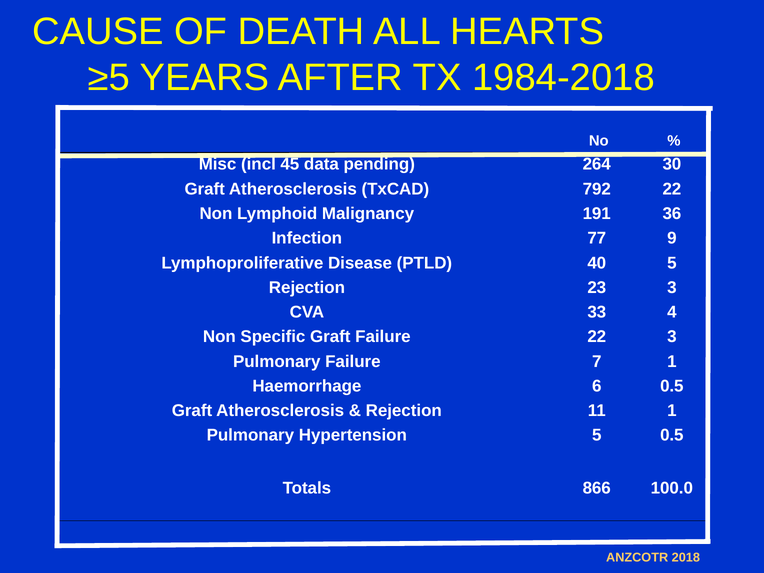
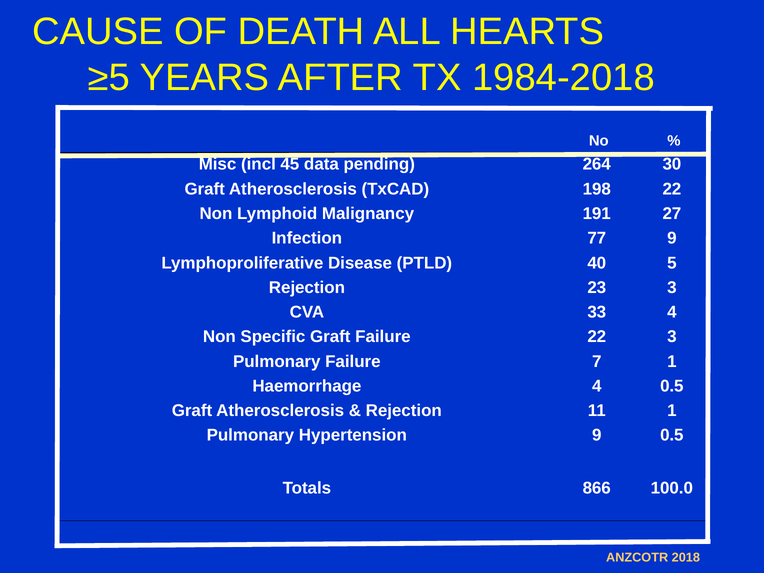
792: 792 -> 198 (597, 189)
36: 36 -> 27 (672, 214)
Haemorrhage 6: 6 -> 4 (597, 386)
Hypertension 5: 5 -> 9 (597, 435)
